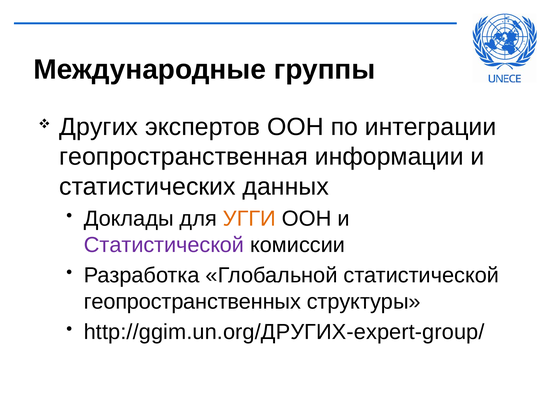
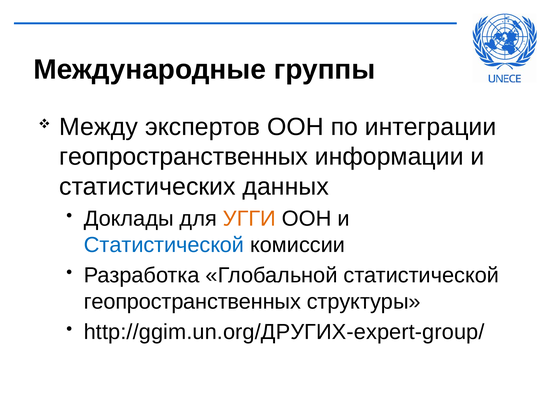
Других: Других -> Между (99, 127)
геопространственная: геопространственная -> геопространственных (184, 157)
Статистической colour: purple -> blue (164, 245)
